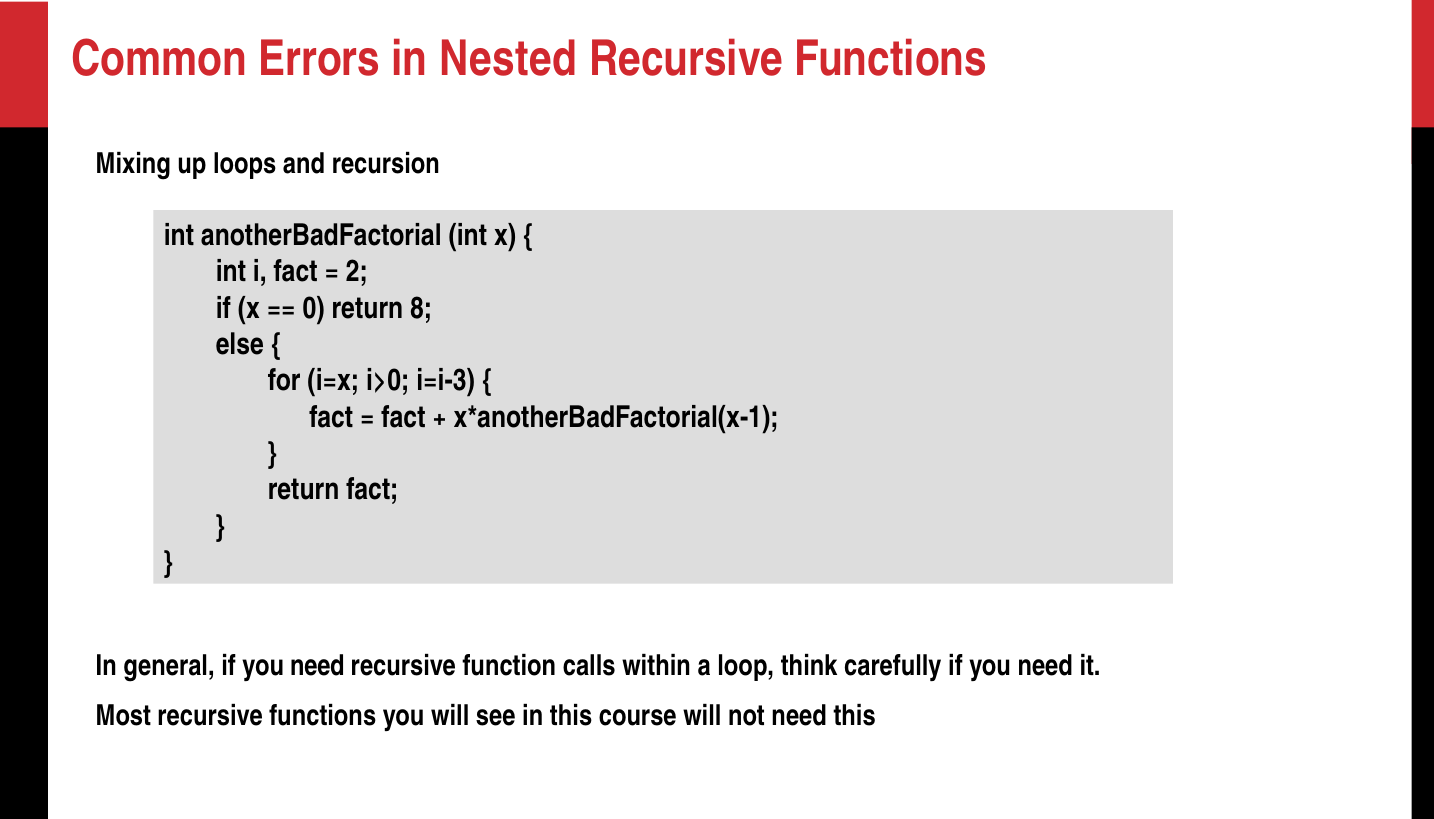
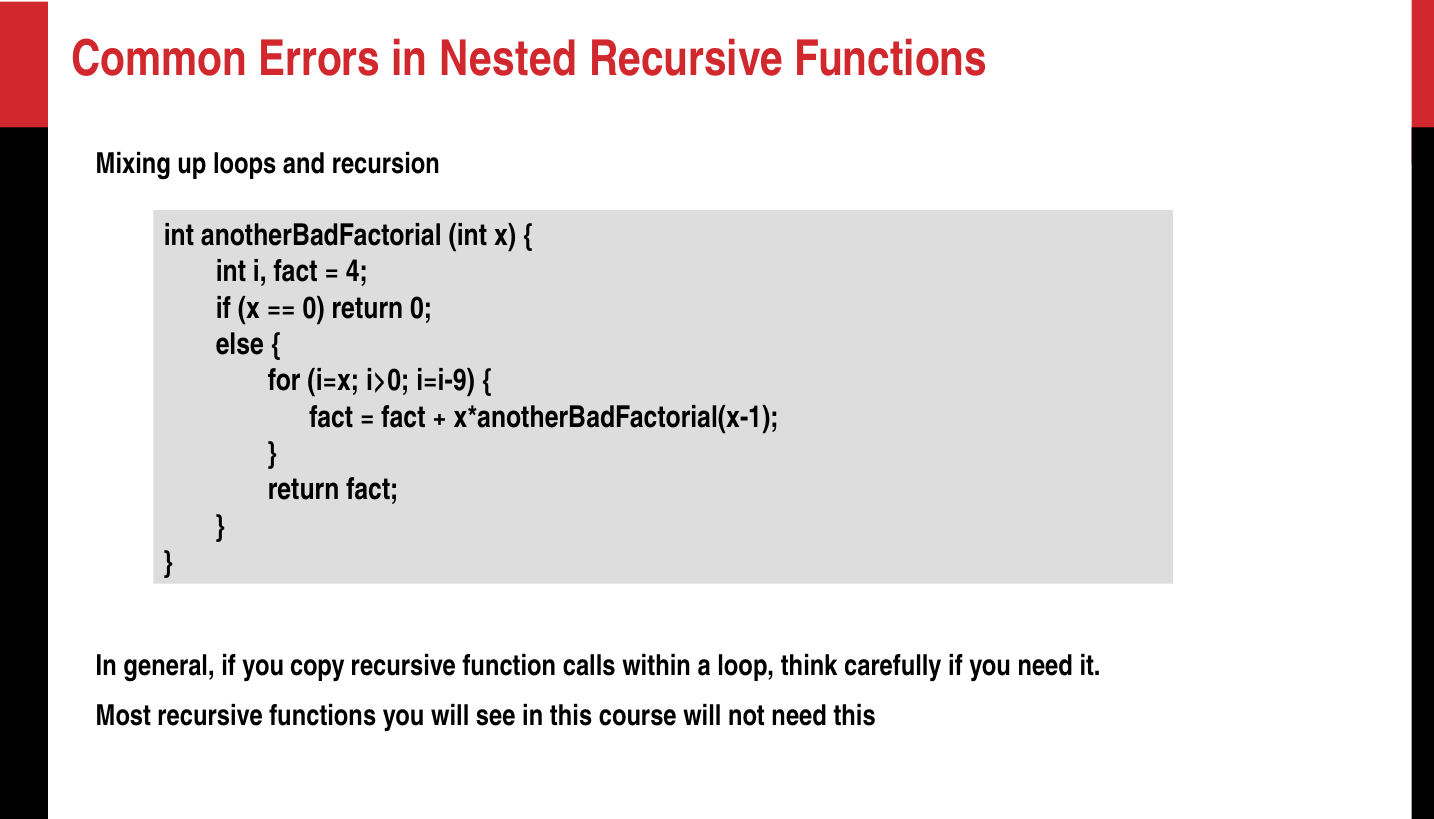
2: 2 -> 4 (357, 272)
return 8: 8 -> 0 (421, 308)
i=i-3: i=i-3 -> i=i-9 (446, 381)
general if you need: need -> copy (317, 666)
